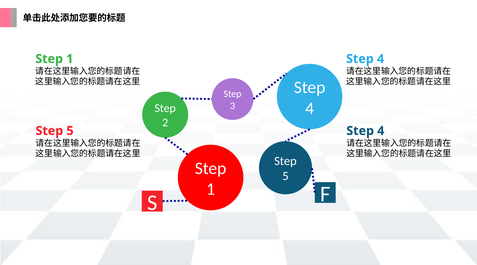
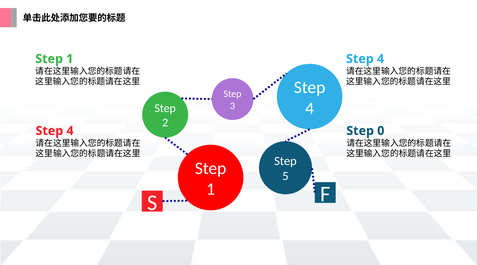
5: 5 -> 4 (70, 131)
4: 4 -> 0 (381, 131)
